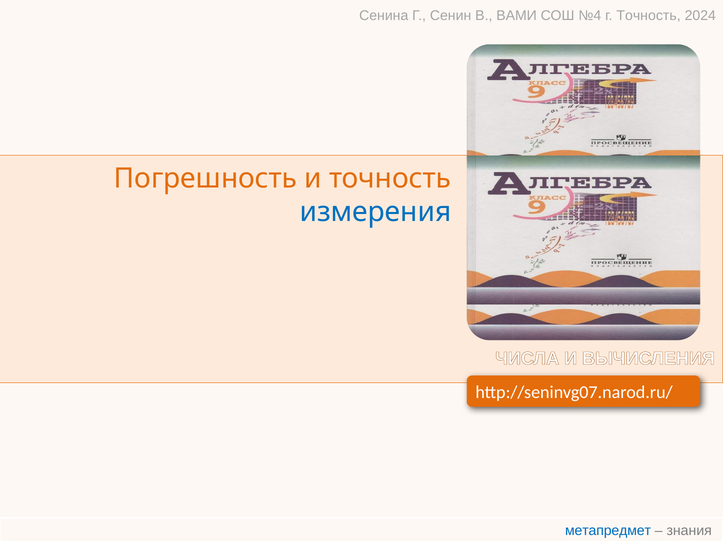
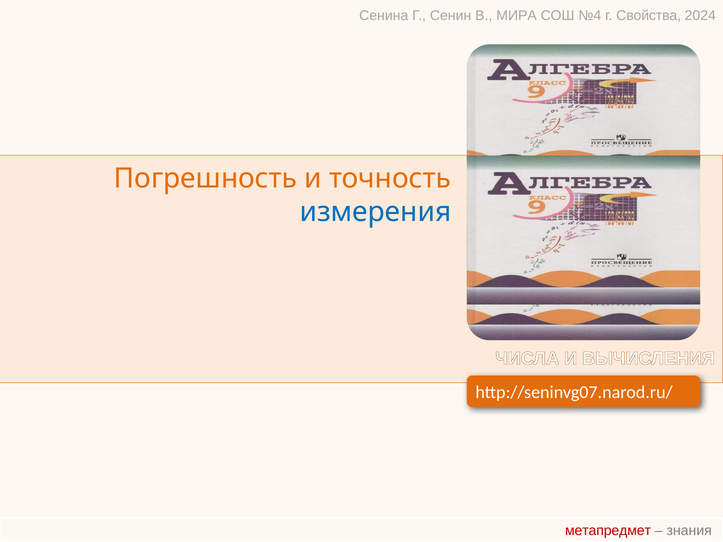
ВАМИ: ВАМИ -> МИРА (517, 16)
г Точность: Точность -> Свойства (649, 16)
метапредмет colour: blue -> red (608, 531)
